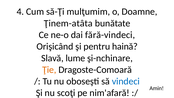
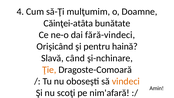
Ţinem-atâta: Ţinem-atâta -> Căinţei-atâta (68, 23)
lume: lume -> când (75, 58)
vindeci colour: blue -> orange (126, 81)
